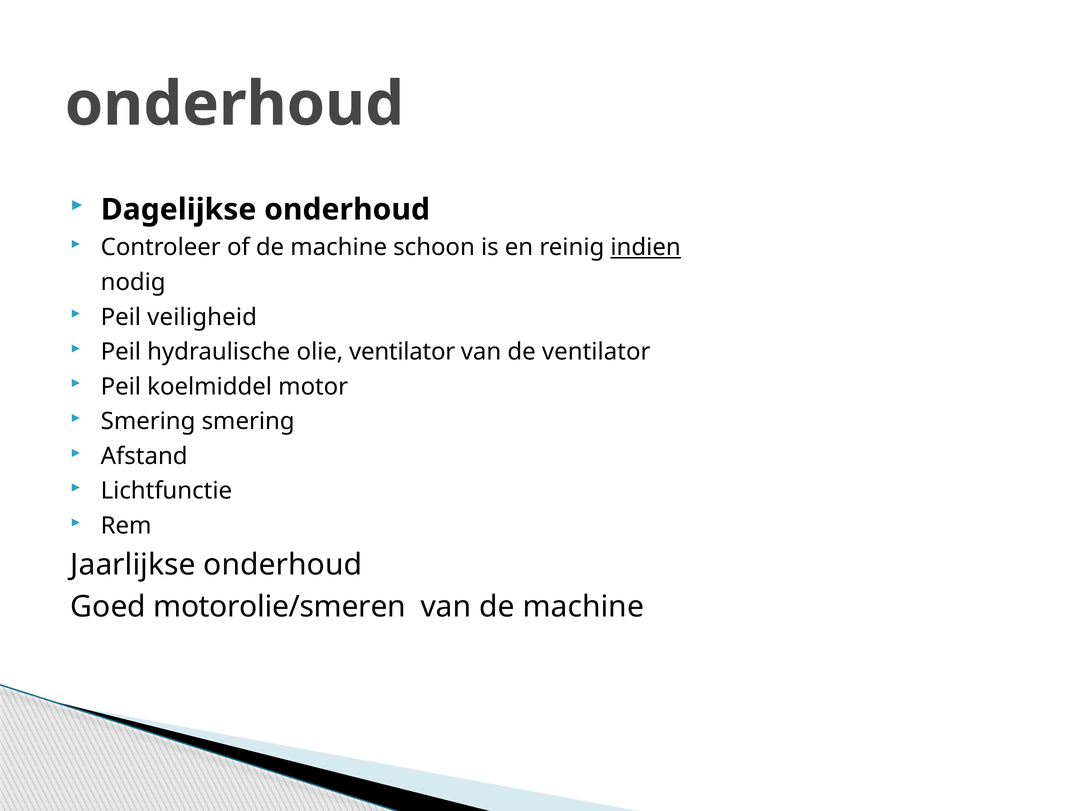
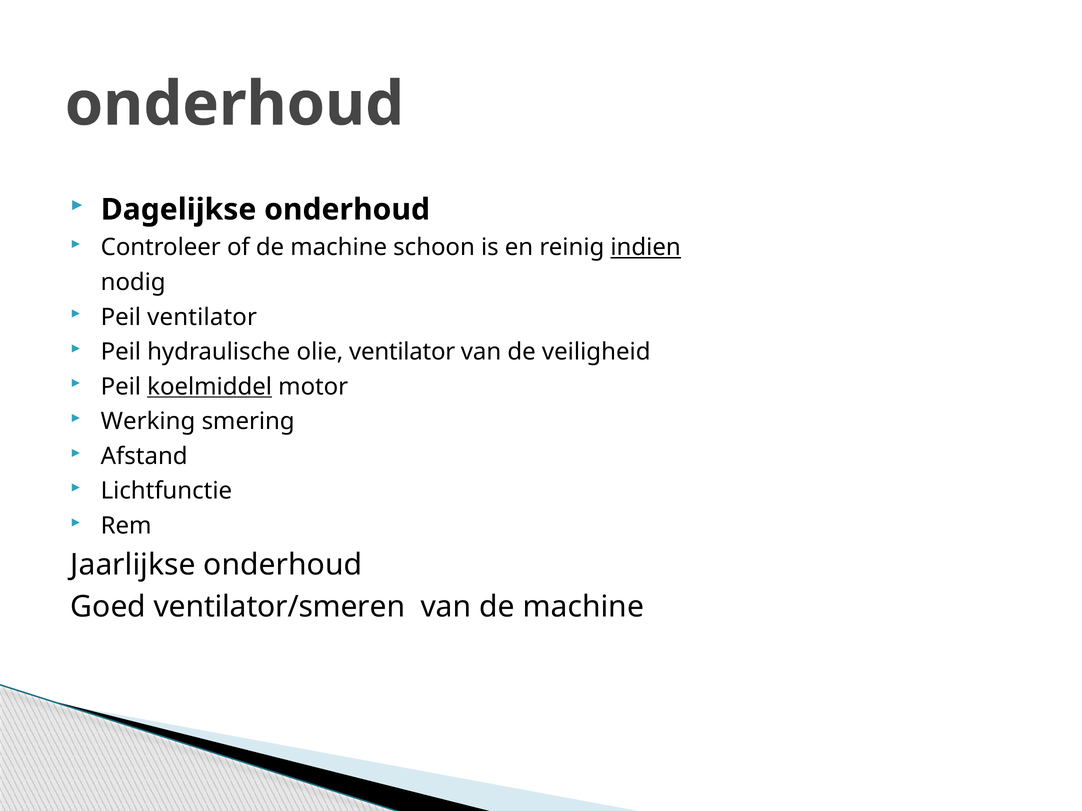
Peil veiligheid: veiligheid -> ventilator (202, 317)
de ventilator: ventilator -> veiligheid (596, 352)
koelmiddel underline: none -> present (210, 387)
Smering: Smering -> Werking (148, 422)
motorolie/smeren: motorolie/smeren -> ventilator/smeren (279, 607)
